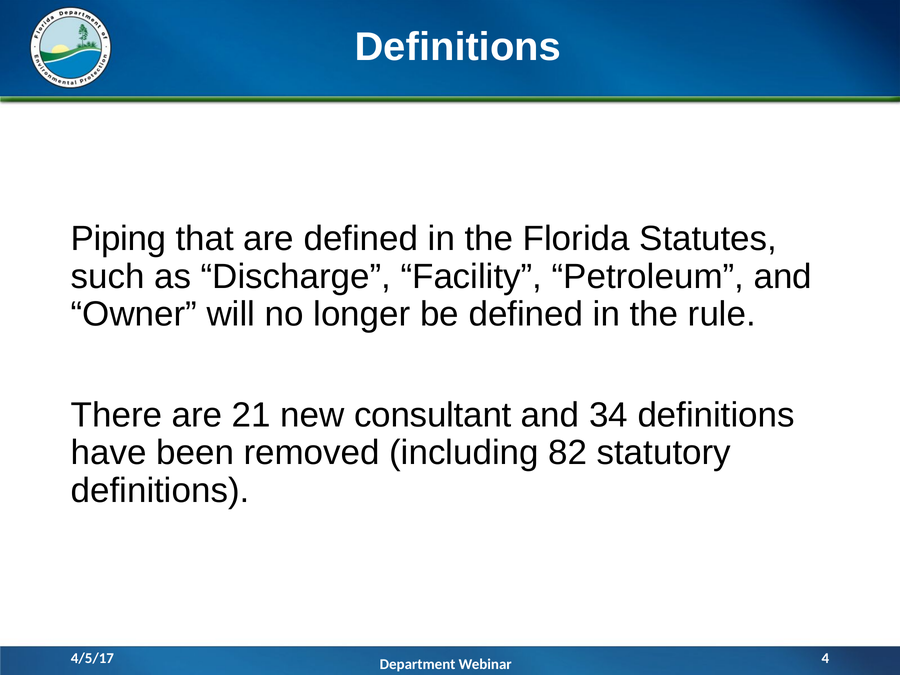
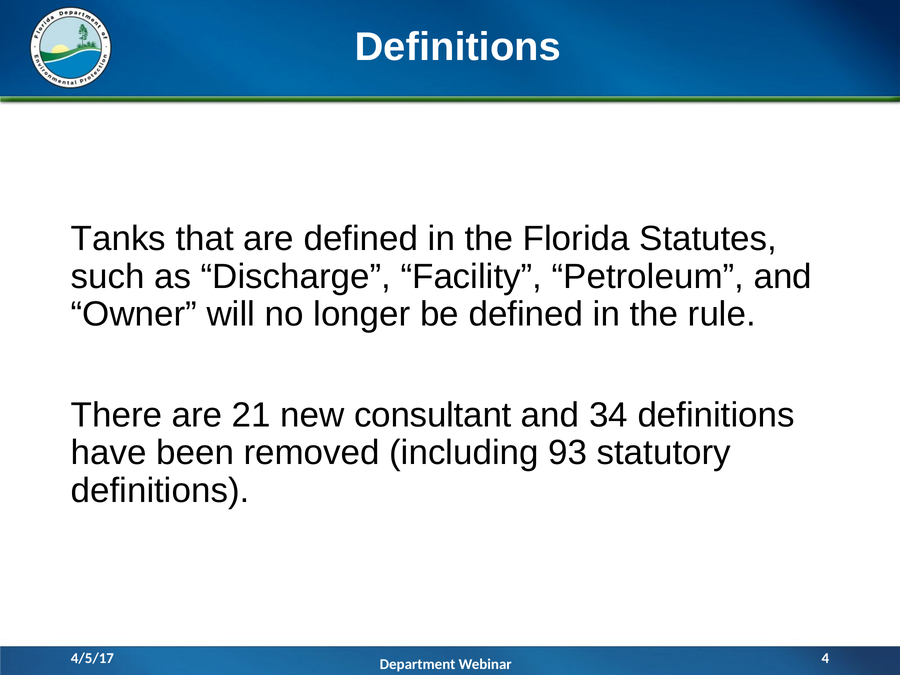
Piping: Piping -> Tanks (118, 239)
82: 82 -> 93 (568, 453)
